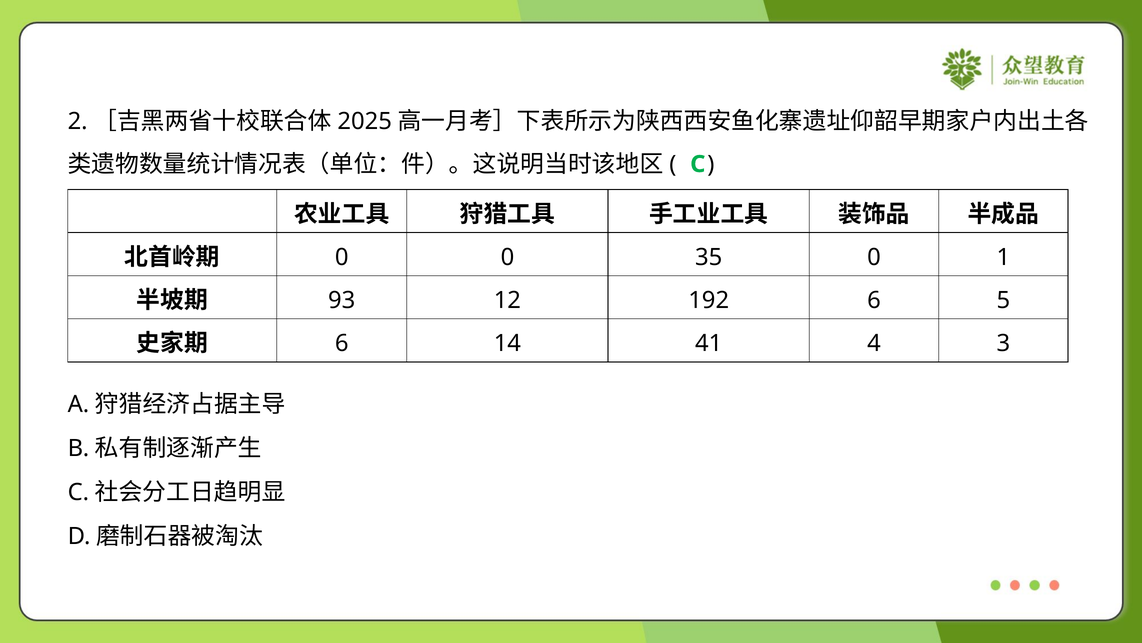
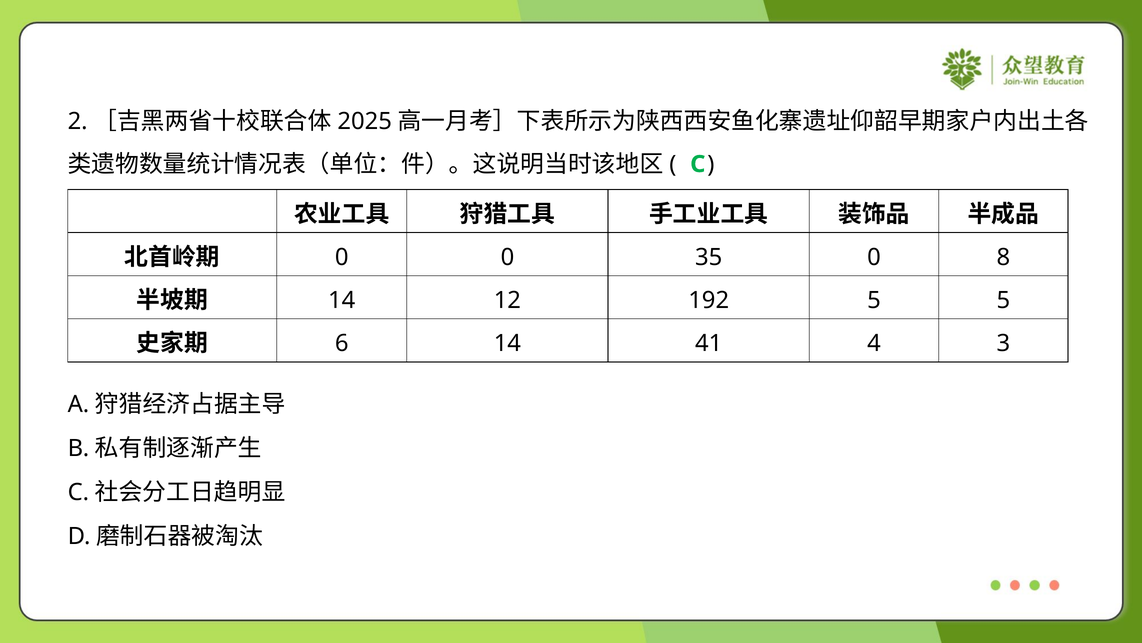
1: 1 -> 8 (1003, 257)
93: 93 -> 14 (342, 300)
192 6: 6 -> 5 (874, 300)
